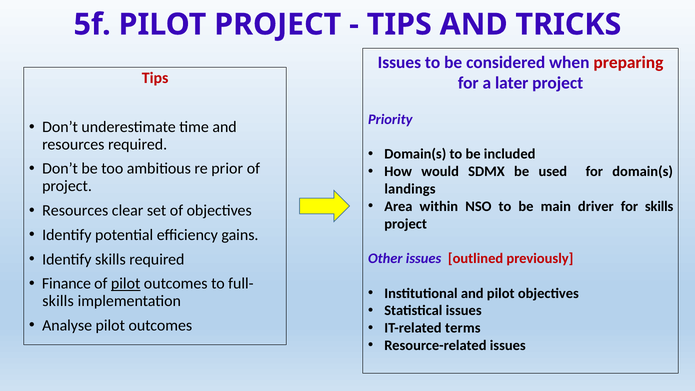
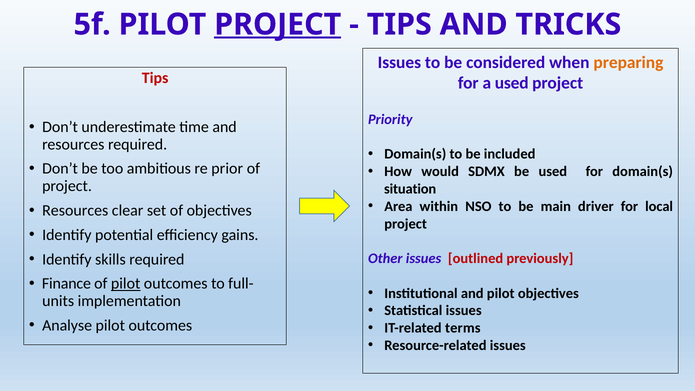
PROJECT underline: none -> present (278, 24)
preparing colour: red -> orange (628, 62)
a later: later -> used (512, 83)
landings: landings -> situation (410, 189)
for skills: skills -> local (659, 206)
skills: skills -> units (58, 301)
